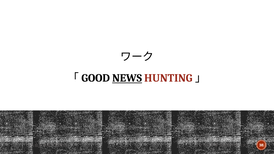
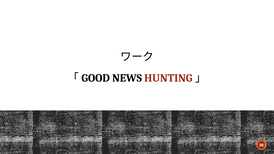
NEWS underline: present -> none (127, 78)
